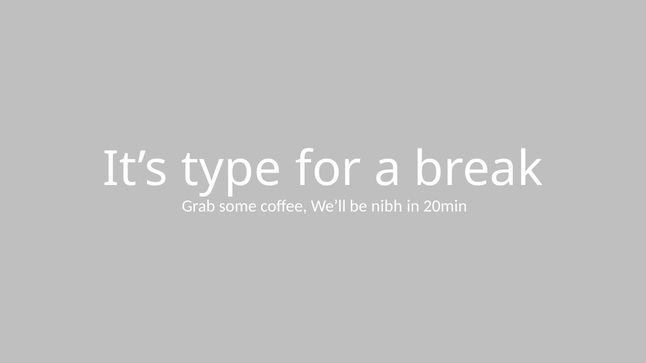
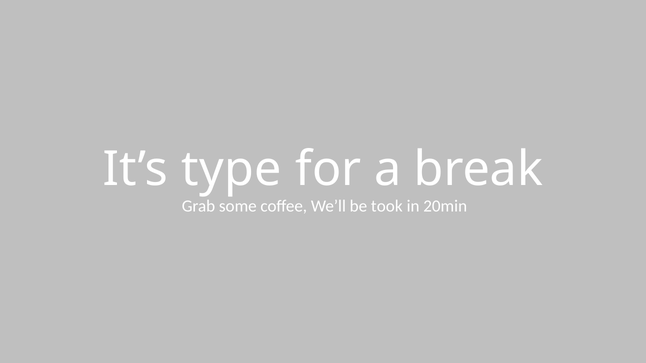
nibh: nibh -> took (387, 206)
